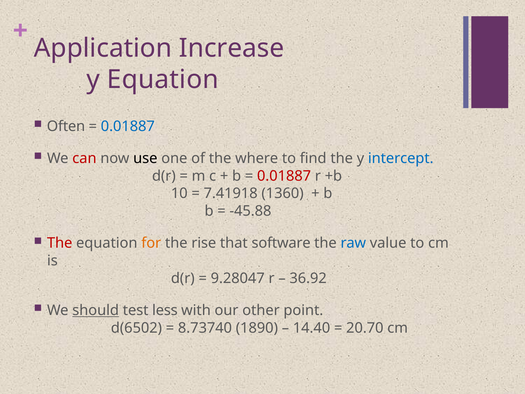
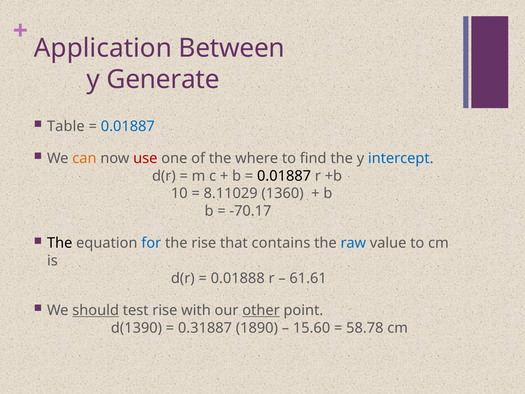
Increase: Increase -> Between (232, 48)
y Equation: Equation -> Generate (163, 80)
Often: Often -> Table (66, 126)
can colour: red -> orange (84, 158)
use colour: black -> red (145, 158)
0.01887 colour: red -> black (284, 176)
7.41918: 7.41918 -> 8.11029 (231, 193)
-45.88: -45.88 -> -70.17 (250, 211)
The colour: red -> black (60, 243)
for colour: orange -> blue (151, 243)
software: software -> contains (281, 243)
9.28047: 9.28047 -> 0.01888 (238, 278)
36.92: 36.92 -> 61.61 (308, 278)
test less: less -> rise (165, 310)
other underline: none -> present (261, 310)
d(6502: d(6502 -> d(1390 (136, 328)
8.73740: 8.73740 -> 0.31887 (205, 328)
14.40: 14.40 -> 15.60 (312, 328)
20.70: 20.70 -> 58.78 (365, 328)
